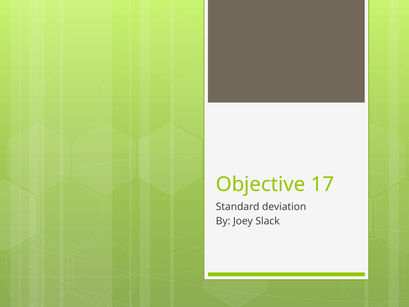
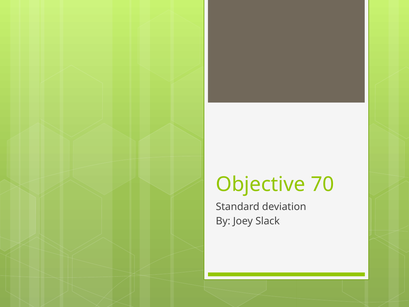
17: 17 -> 70 (322, 184)
